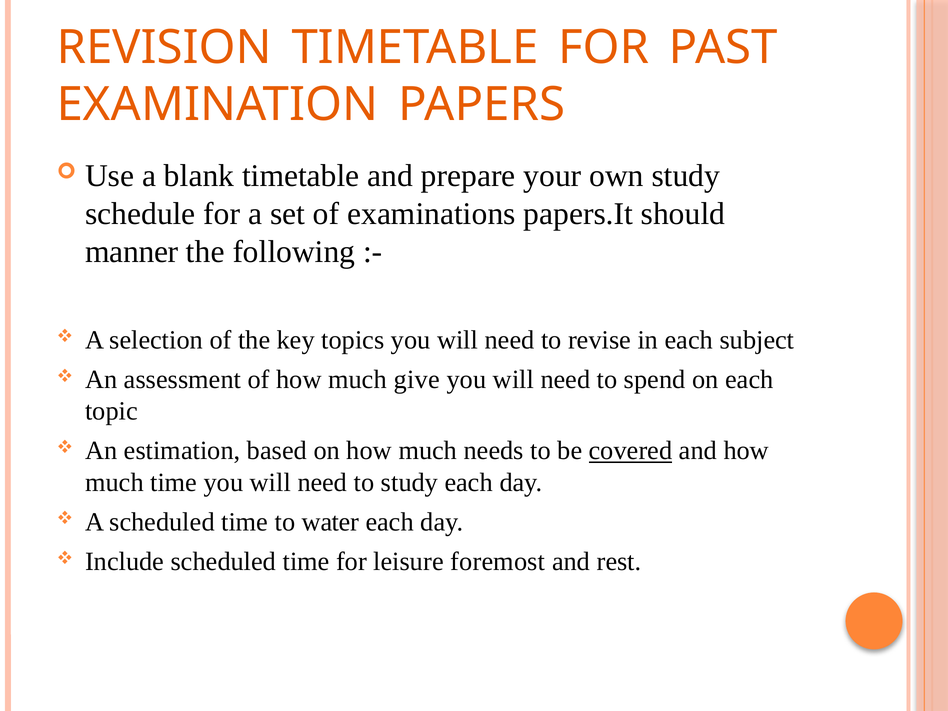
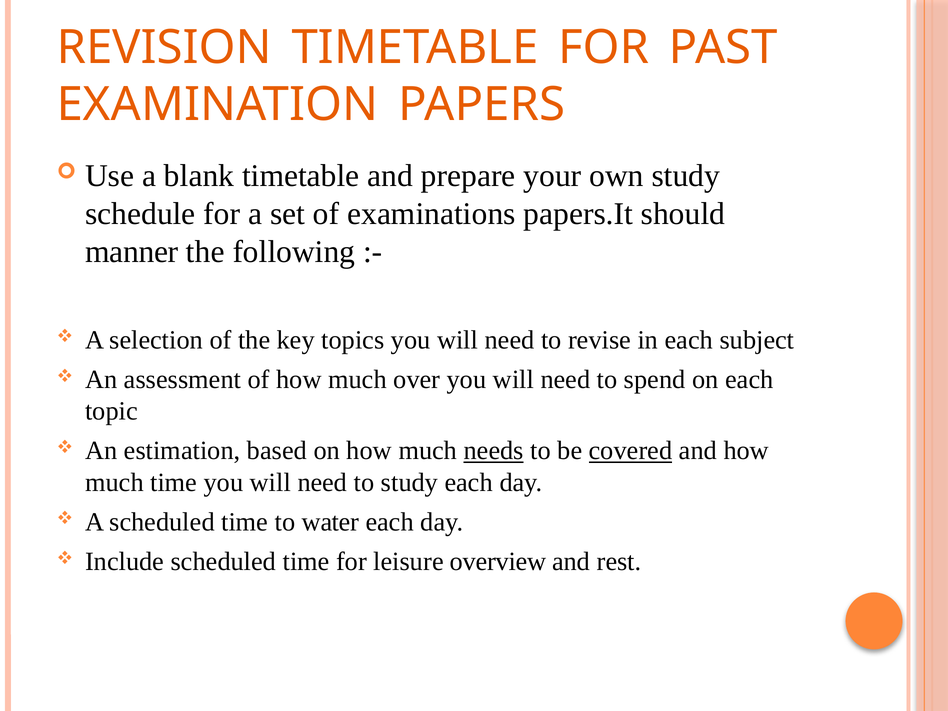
give: give -> over (417, 380)
needs underline: none -> present (494, 451)
foremost: foremost -> overview (498, 562)
